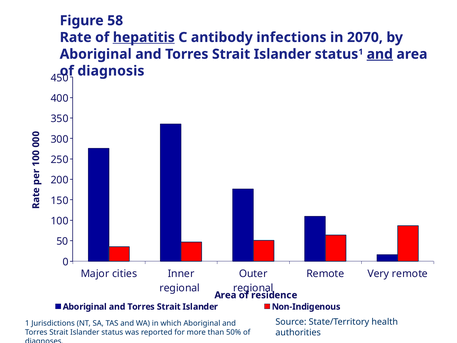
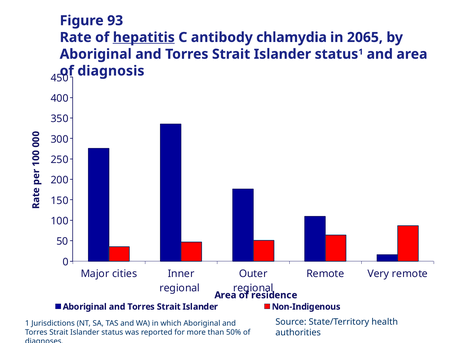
58: 58 -> 93 (115, 21)
infections: infections -> chlamydia (292, 37)
2070: 2070 -> 2065 (365, 37)
and underline: present -> none (380, 54)
